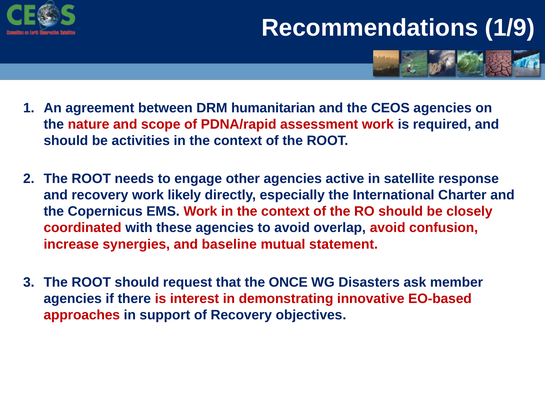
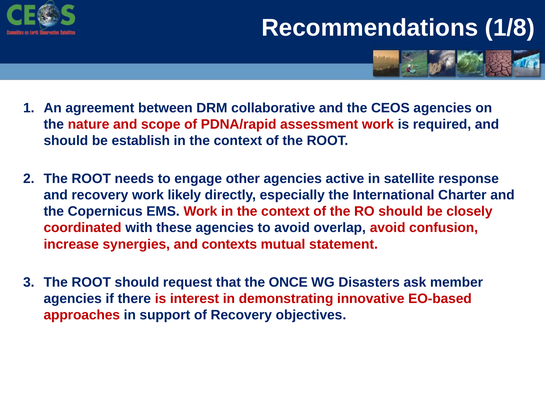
1/9: 1/9 -> 1/8 (510, 28)
humanitarian: humanitarian -> collaborative (273, 108)
activities: activities -> establish (141, 140)
baseline: baseline -> contexts (229, 244)
